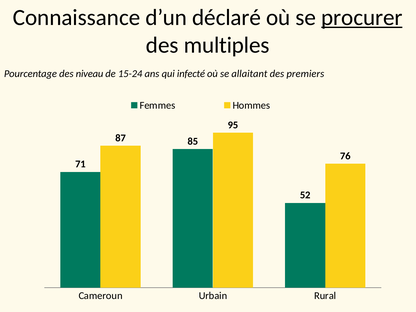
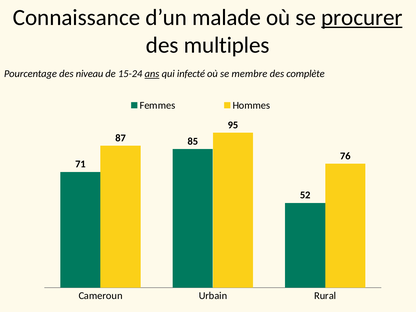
déclaré: déclaré -> malade (227, 18)
ans underline: none -> present (152, 74)
allaitant: allaitant -> membre (249, 74)
premiers: premiers -> complète (305, 74)
